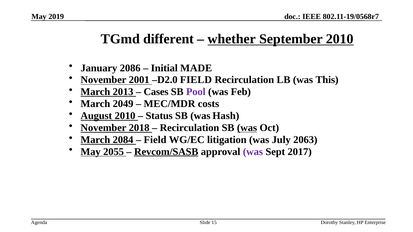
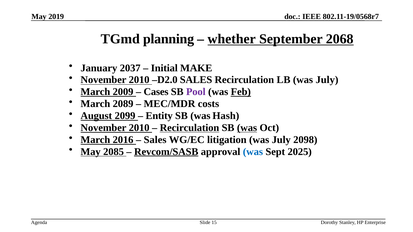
different: different -> planning (169, 39)
September 2010: 2010 -> 2068 (340, 39)
2086: 2086 -> 2037 (130, 68)
MADE: MADE -> MAKE (196, 68)
2001: 2001 -> 2010 (139, 80)
D2.0 FIELD: FIELD -> SALES (196, 80)
LB was This: This -> July (327, 80)
2013: 2013 -> 2009 (123, 92)
Feb underline: none -> present (241, 92)
2049: 2049 -> 2089 (123, 104)
August 2010: 2010 -> 2099 (125, 116)
Status: Status -> Entity (159, 116)
2018: 2018 -> 2010 (139, 128)
Recirculation underline: none -> present (189, 128)
2084: 2084 -> 2016 (123, 140)
Field: Field -> Sales (155, 140)
2063: 2063 -> 2098 (305, 140)
2055: 2055 -> 2085 (114, 152)
was colour: purple -> blue (253, 152)
2017: 2017 -> 2025 (300, 152)
